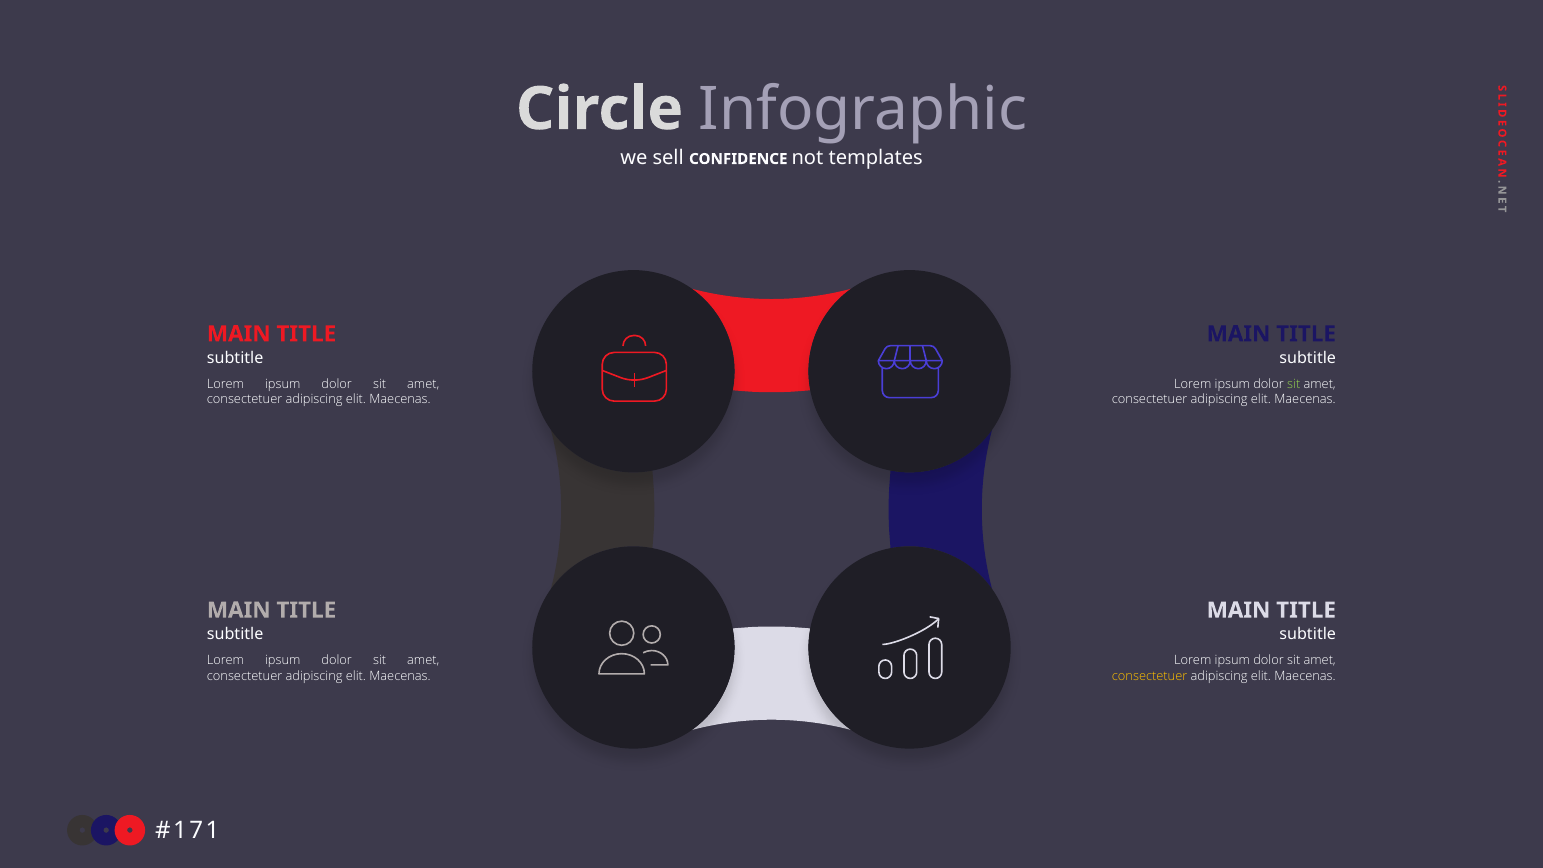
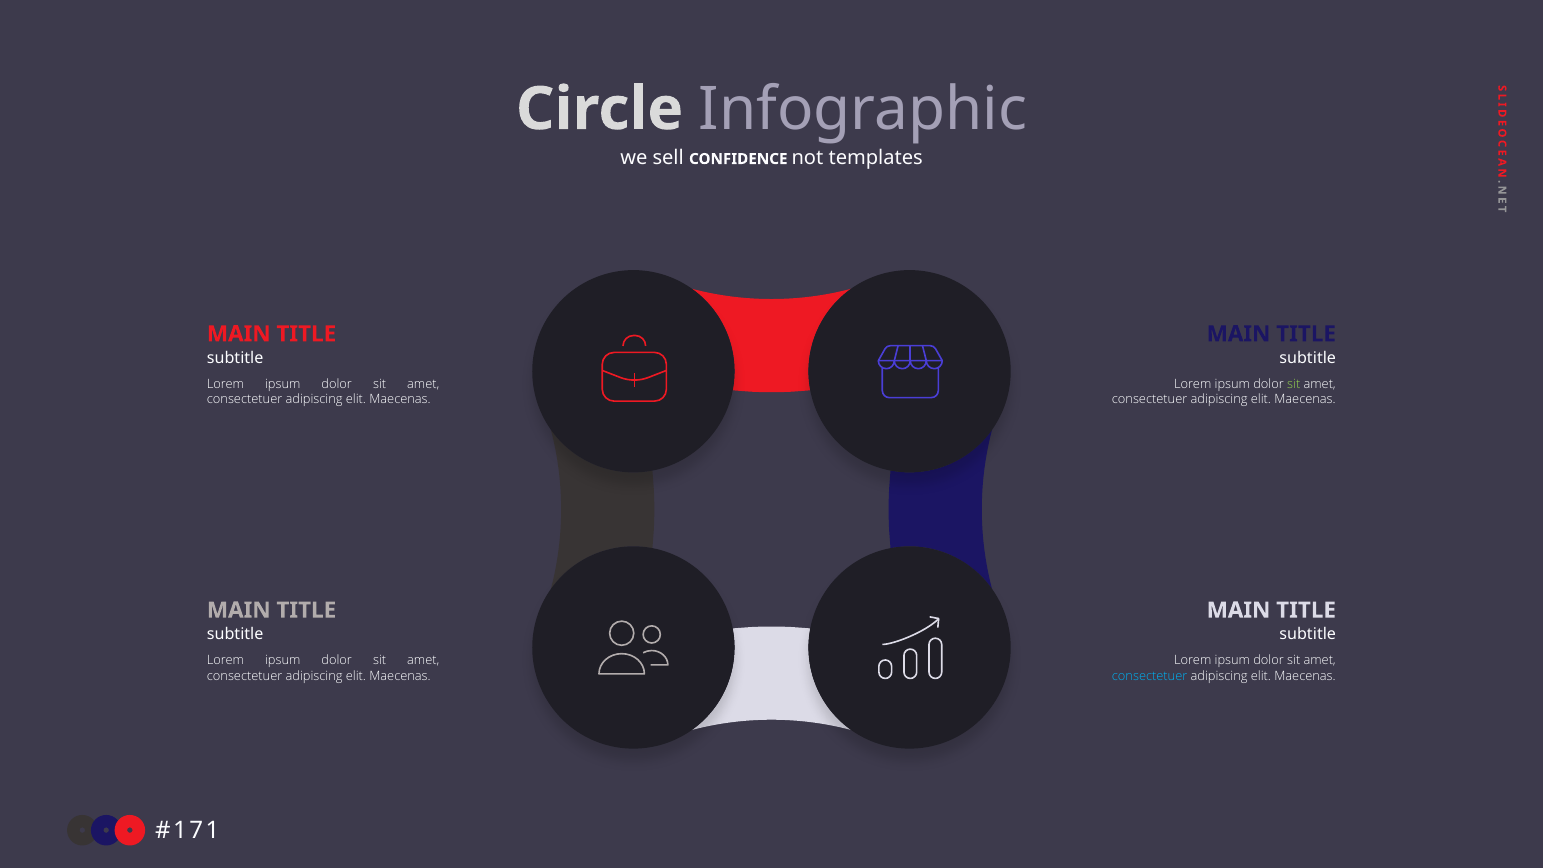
consectetuer colour: yellow -> light blue (1150, 676)
